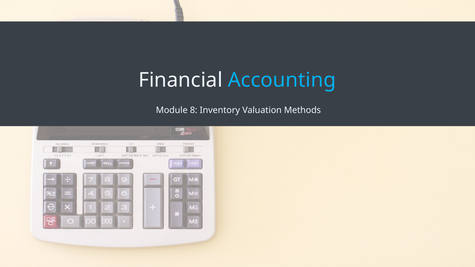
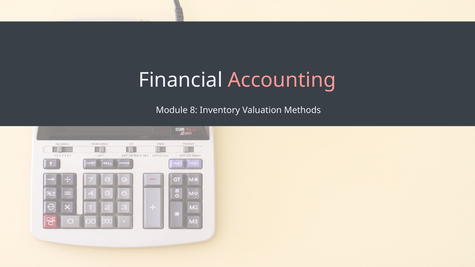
Accounting colour: light blue -> pink (282, 80)
